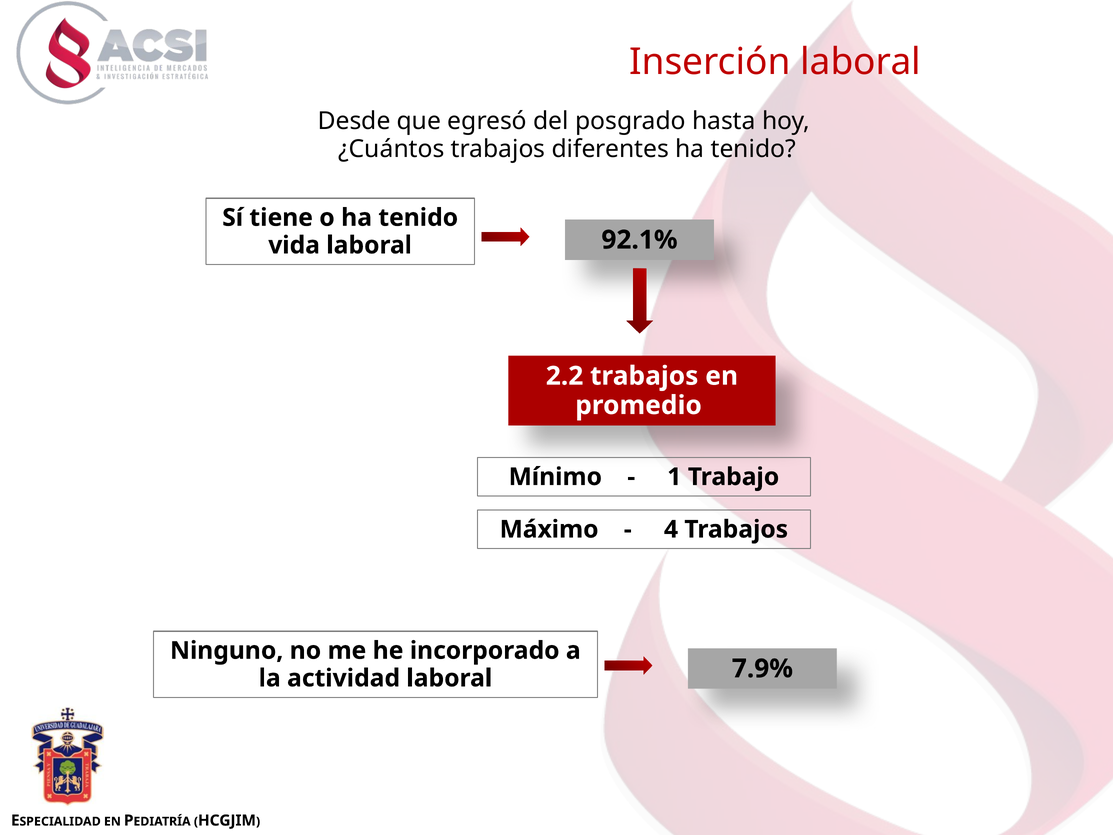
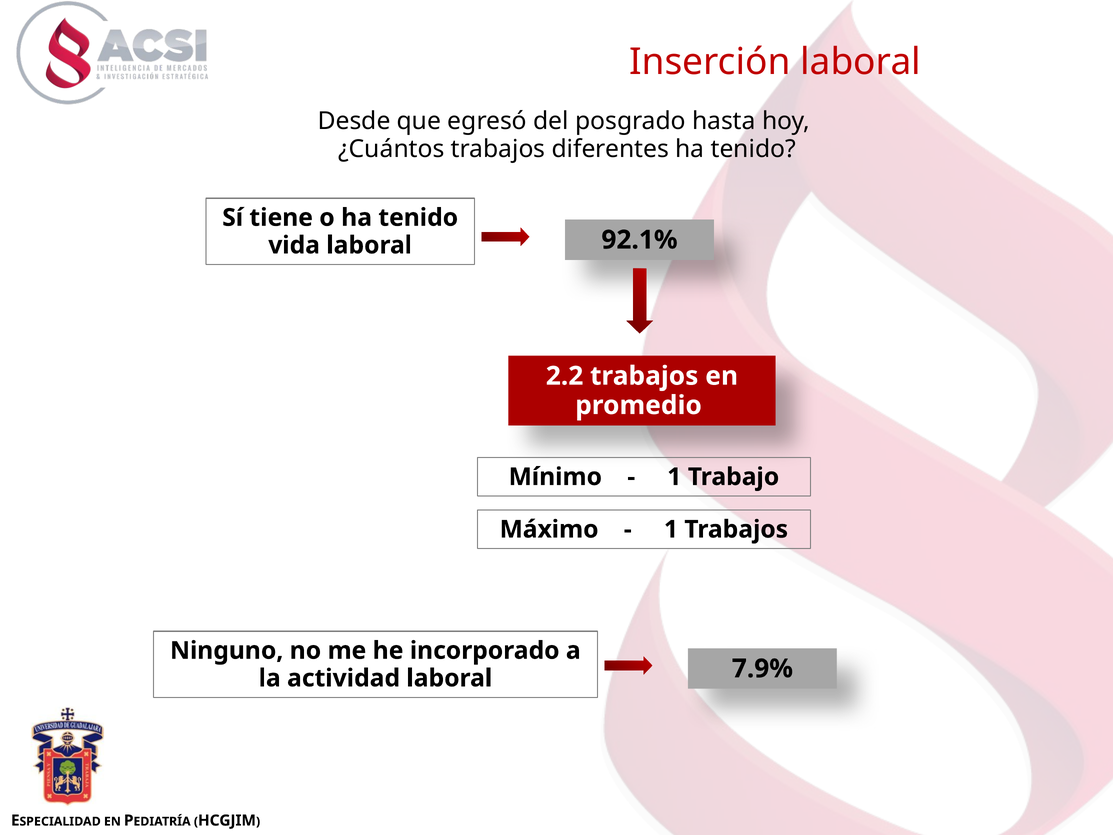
4: 4 -> 1 (671, 529)
